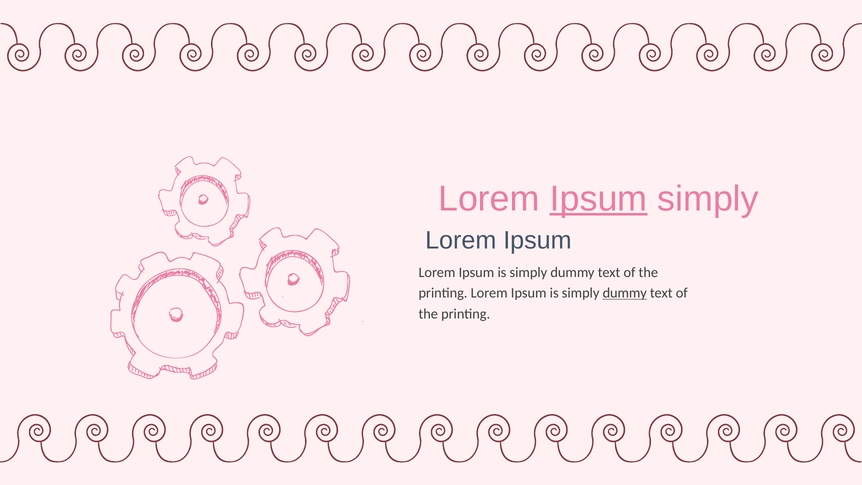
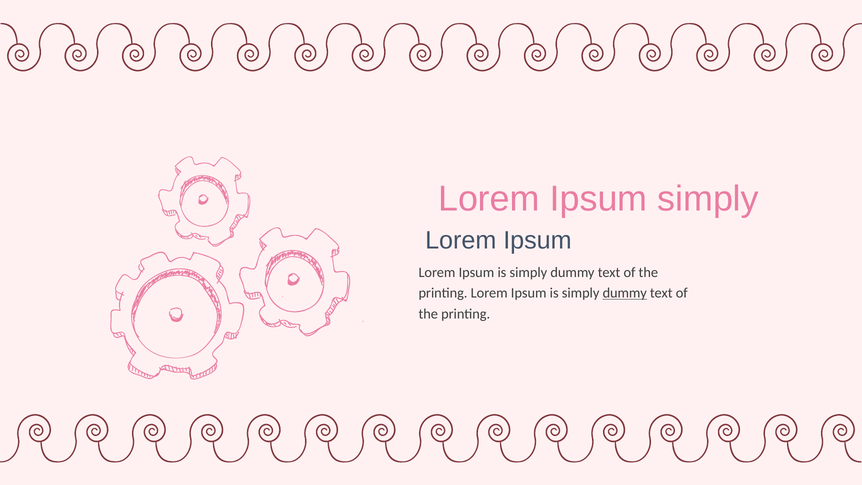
Ipsum underline: present -> none (599, 199)
